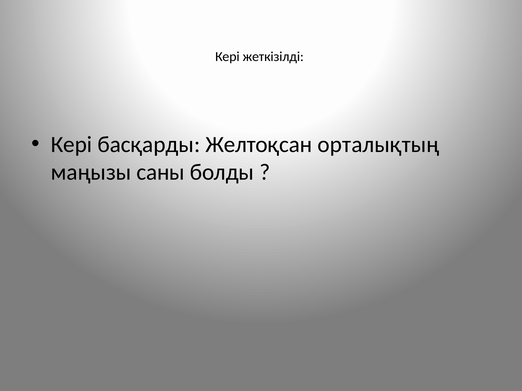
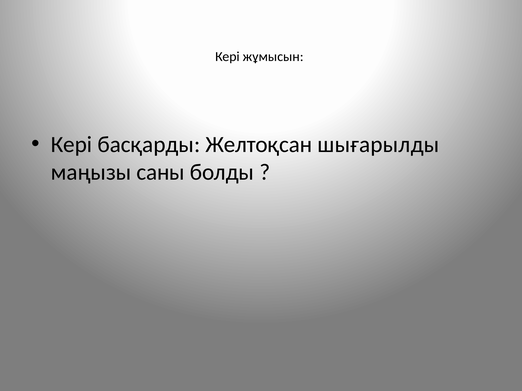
жеткізілді: жеткізілді -> жұмысын (273, 57)
орталықтың: орталықтың -> шығарылды (378, 145)
